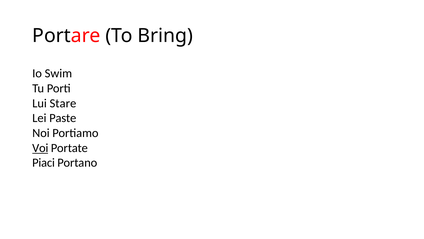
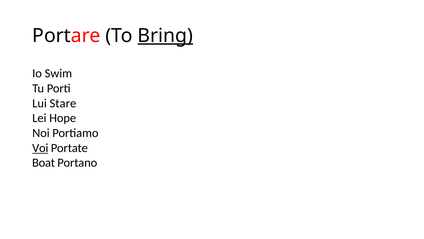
Bring underline: none -> present (165, 36)
Paste: Paste -> Hope (63, 118)
Piaci: Piaci -> Boat (44, 162)
